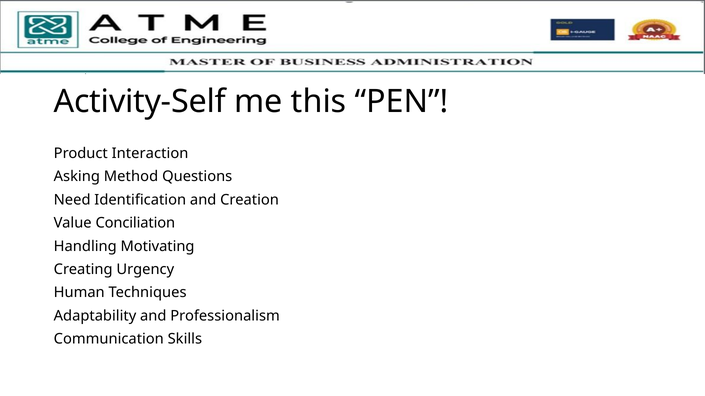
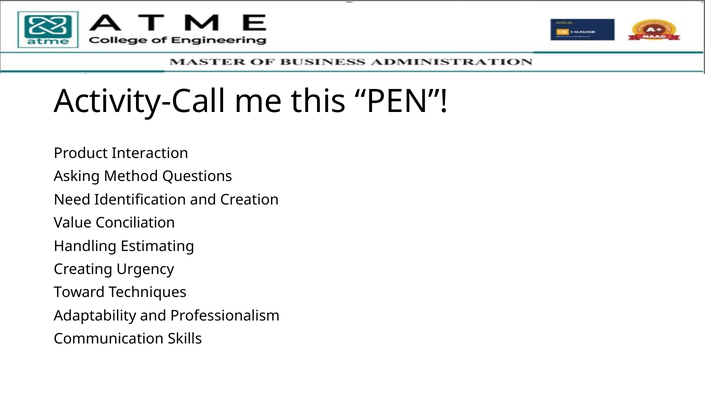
Activity-Self: Activity-Self -> Activity-Call (140, 102)
Motivating: Motivating -> Estimating (157, 247)
Human: Human -> Toward (79, 293)
